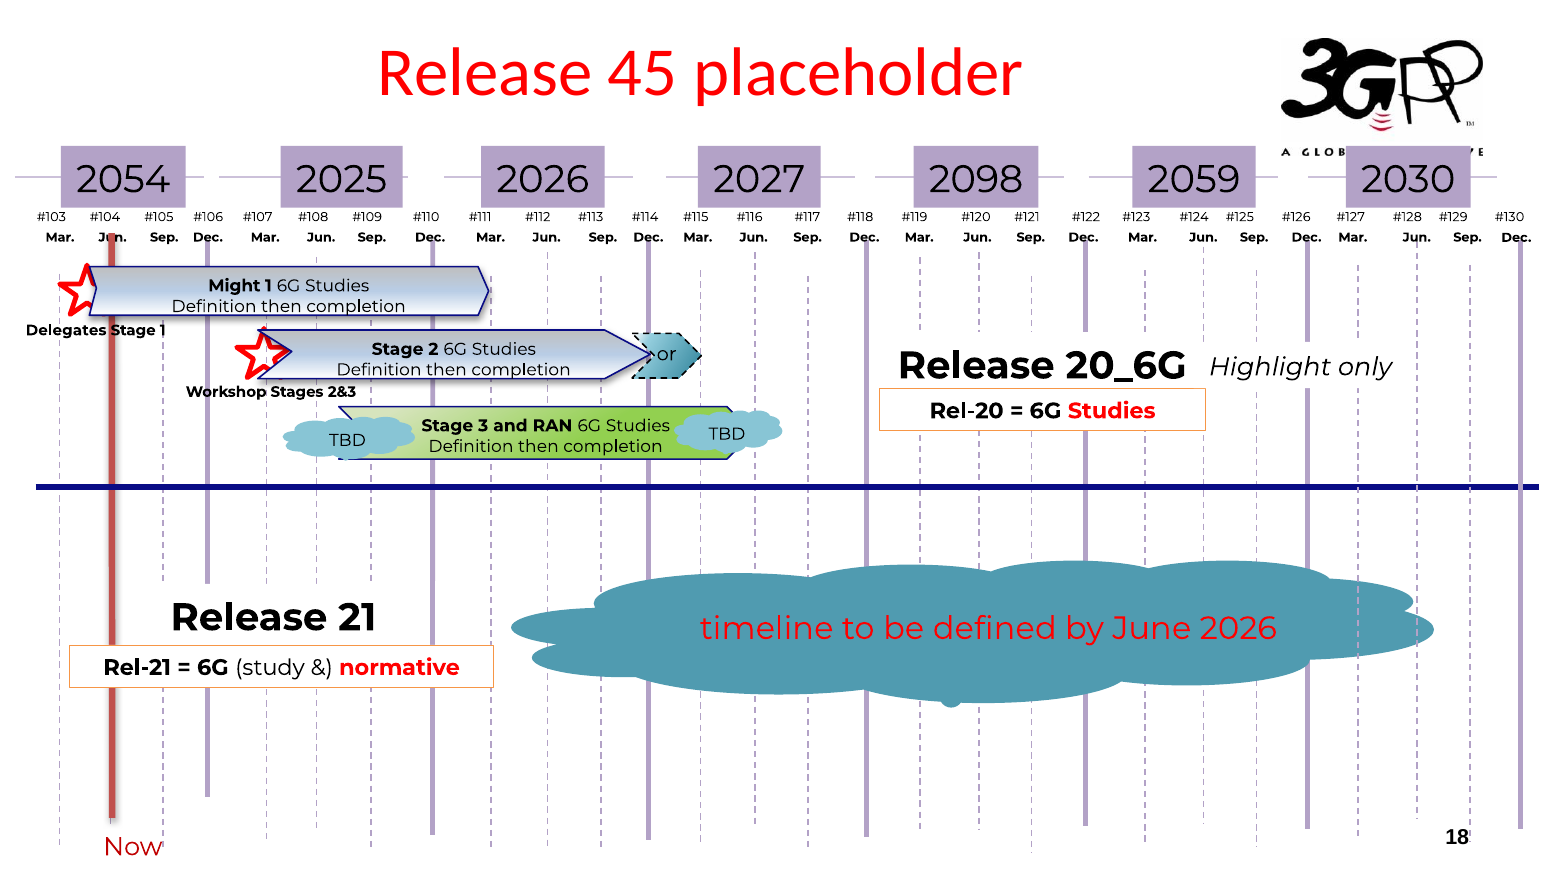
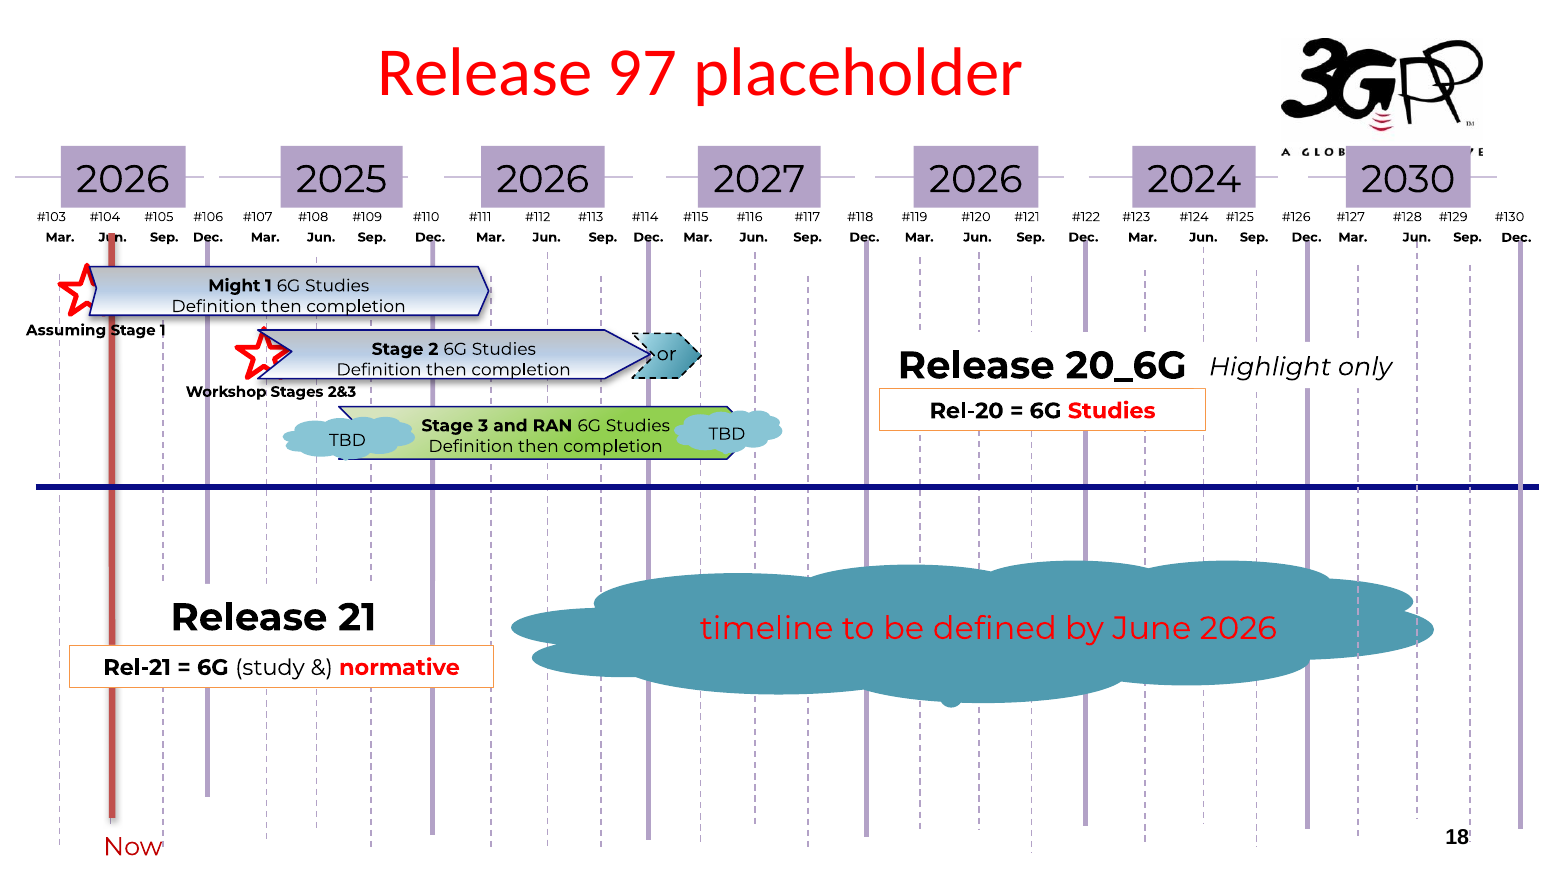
45: 45 -> 97 (643, 73)
2054: 2054 -> 2026 (123, 180)
2026 2098: 2098 -> 2026 (976, 180)
2059: 2059 -> 2024 (1194, 180)
Delegates: Delegates -> Assuming (66, 330)
